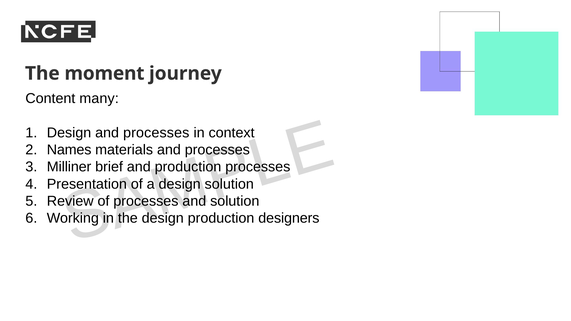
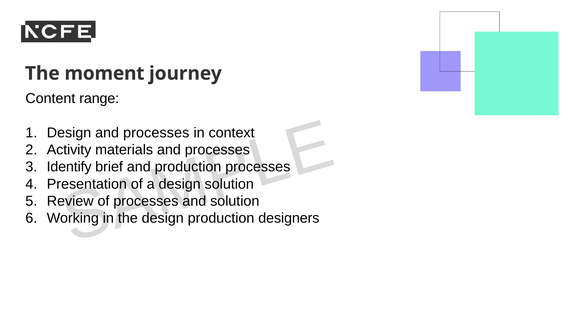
many: many -> range (99, 98)
Names: Names -> Activity (69, 150)
Milliner: Milliner -> Identify (69, 167)
